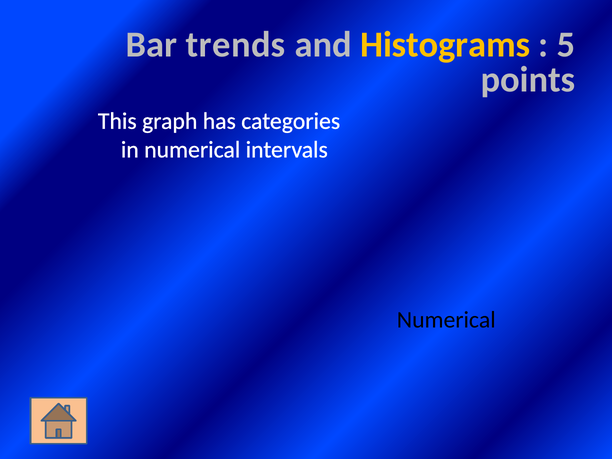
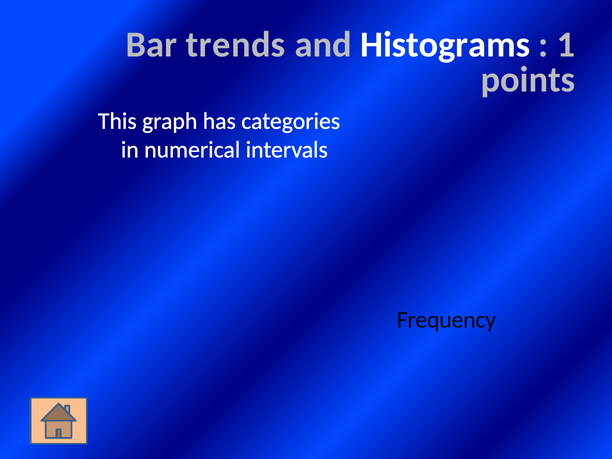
Histograms colour: yellow -> white (445, 45)
5: 5 -> 1 (566, 45)
Numerical: Numerical -> Frequency (446, 320)
